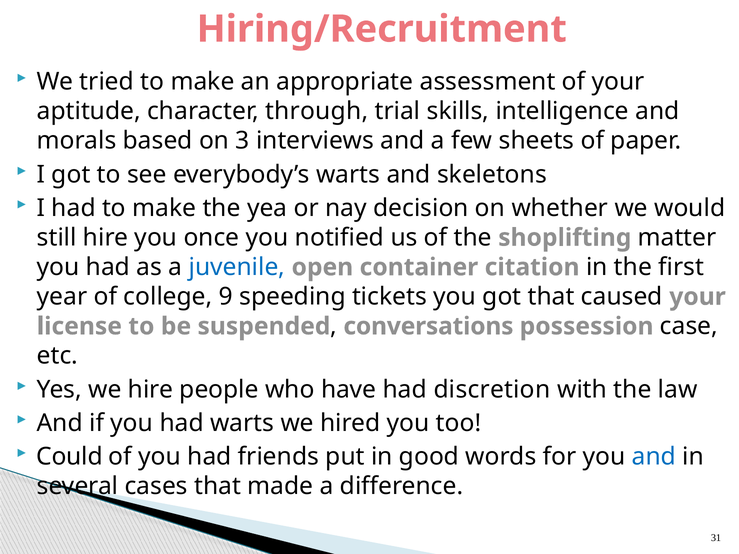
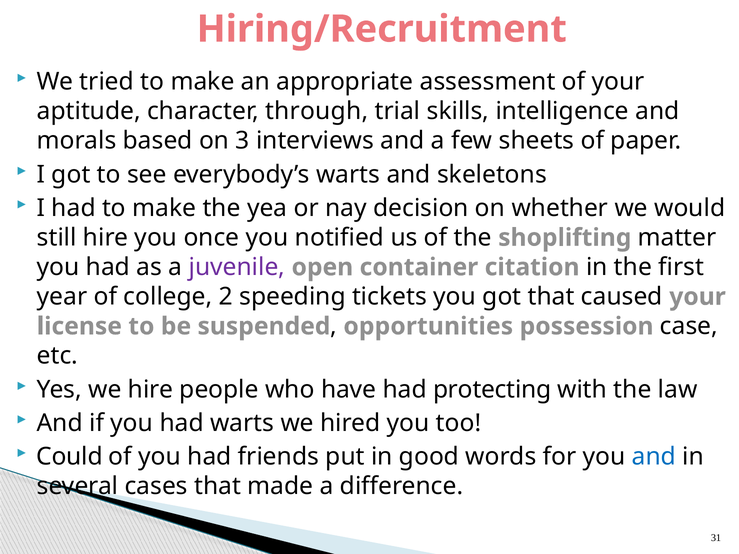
juvenile colour: blue -> purple (237, 267)
9: 9 -> 2 (226, 297)
conversations: conversations -> opportunities (428, 326)
discretion: discretion -> protecting (492, 390)
